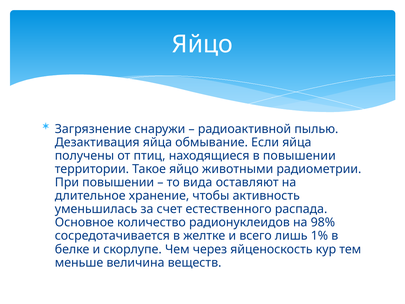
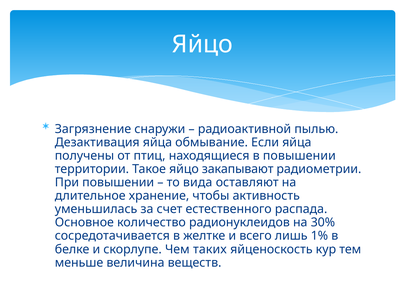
животными: животными -> закапывают (238, 169)
98%: 98% -> 30% (323, 222)
через: через -> таких (210, 249)
